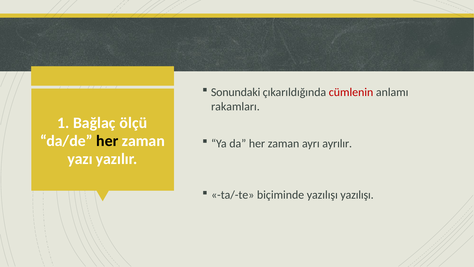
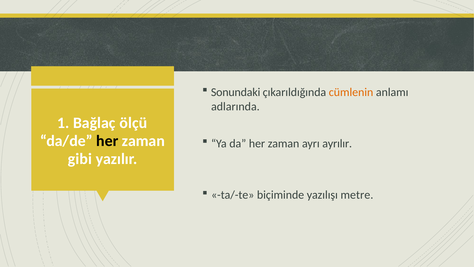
cümlenin colour: red -> orange (351, 92)
rakamları: rakamları -> adlarında (235, 106)
yazı: yazı -> gibi (80, 159)
yazılışı yazılışı: yazılışı -> metre (357, 195)
